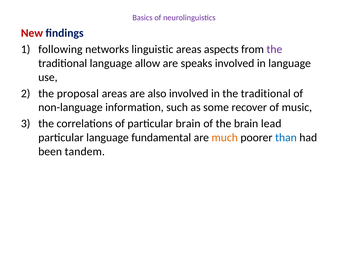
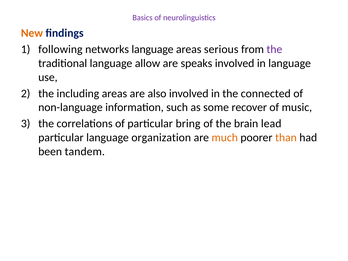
New colour: red -> orange (32, 33)
networks linguistic: linguistic -> language (153, 49)
aspects: aspects -> serious (221, 49)
proposal: proposal -> including (78, 93)
in the traditional: traditional -> connected (266, 93)
particular brain: brain -> bring (188, 124)
fundamental: fundamental -> organization (161, 138)
than colour: blue -> orange (286, 138)
